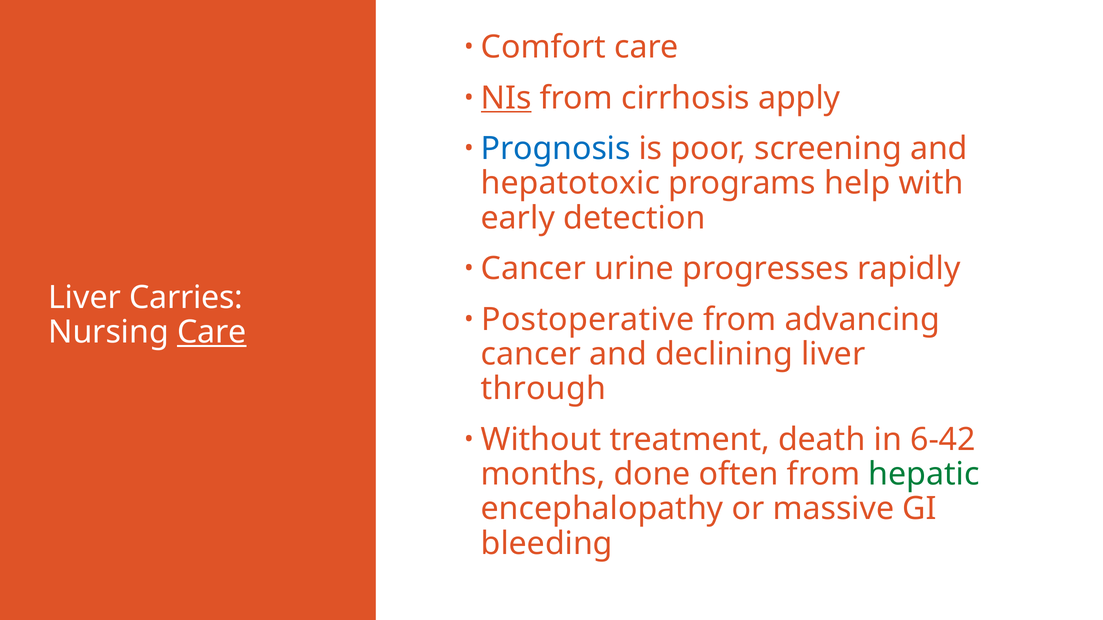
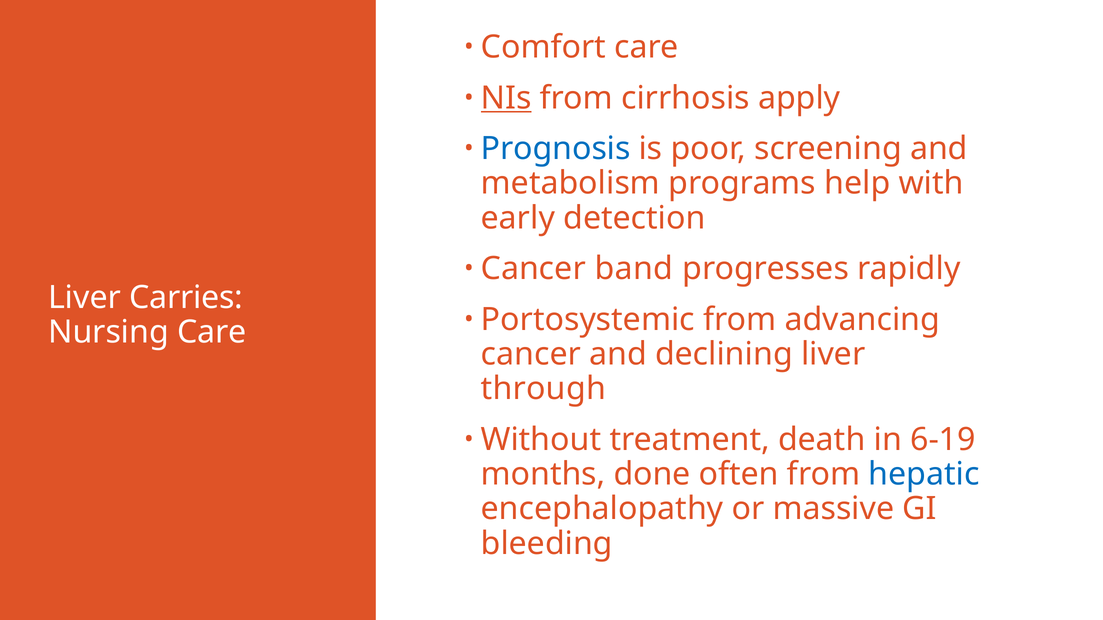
hepatotoxic: hepatotoxic -> metabolism (570, 183)
urine: urine -> band (634, 269)
Postoperative: Postoperative -> Portosystemic (588, 320)
Care underline: present -> none (212, 332)
6-42: 6-42 -> 6-19 (943, 440)
hepatic colour: green -> blue (924, 474)
